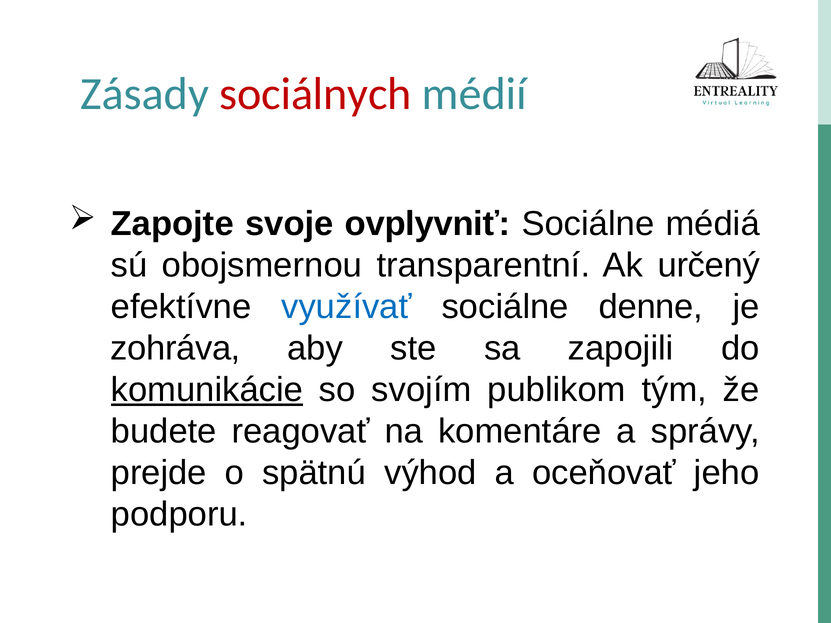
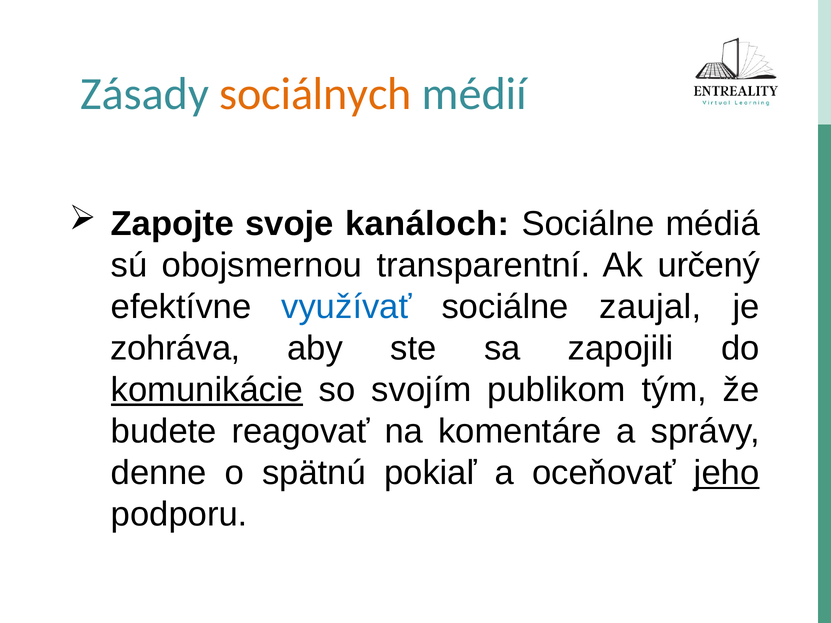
sociálnych colour: red -> orange (316, 94)
ovplyvniť: ovplyvniť -> kanáloch (427, 224)
denne: denne -> zaujal (650, 307)
prejde: prejde -> denne (159, 473)
výhod: výhod -> pokiaľ (430, 473)
jeho underline: none -> present (727, 473)
